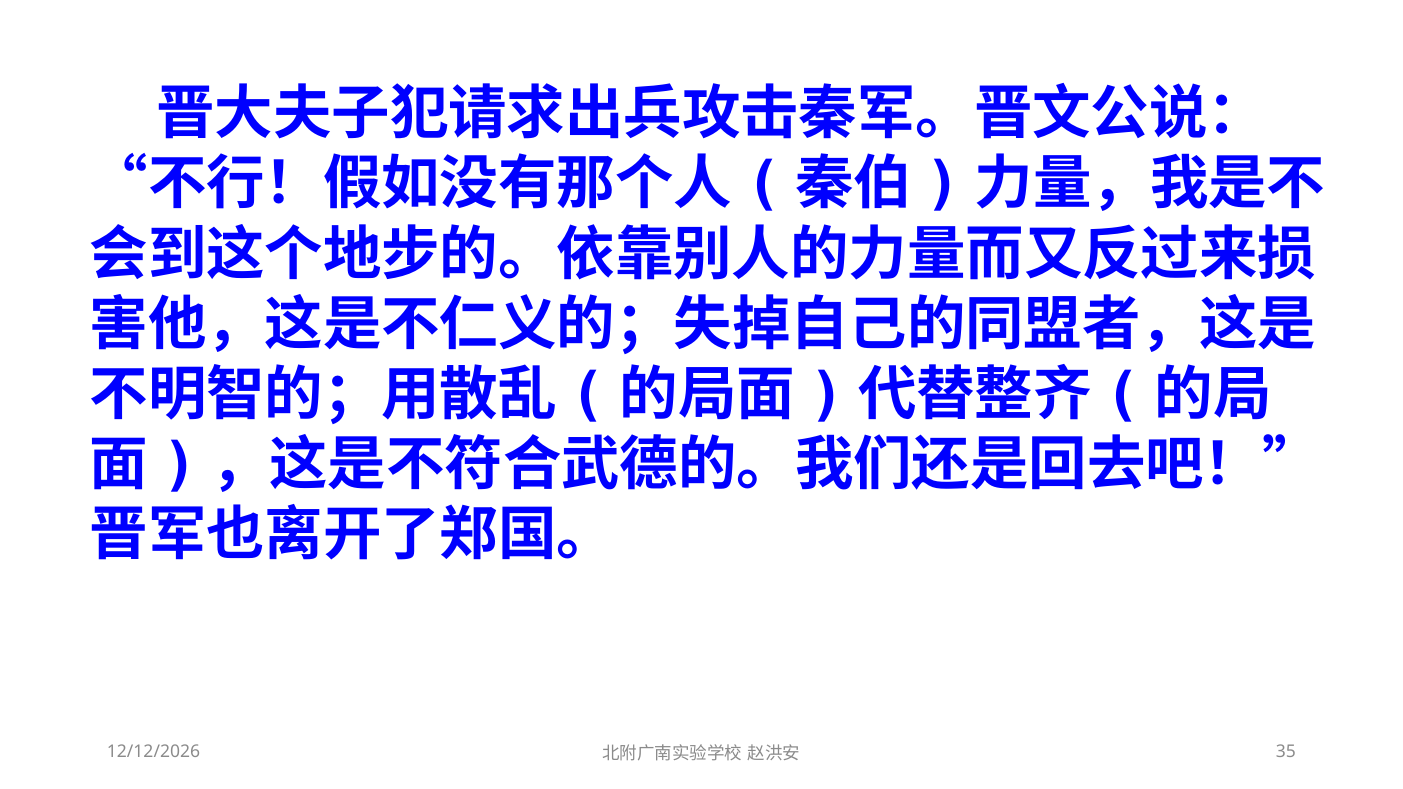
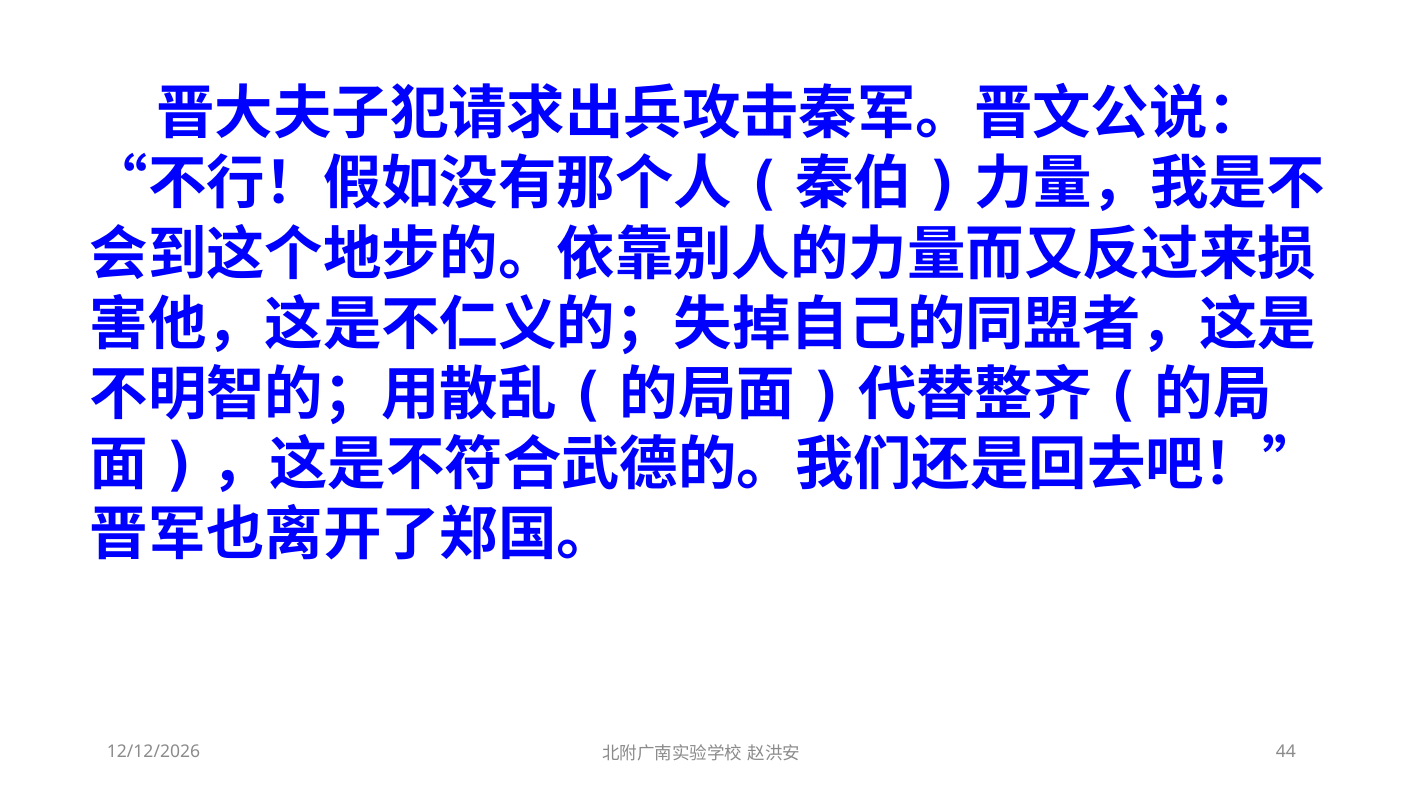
35: 35 -> 44 (1286, 752)
